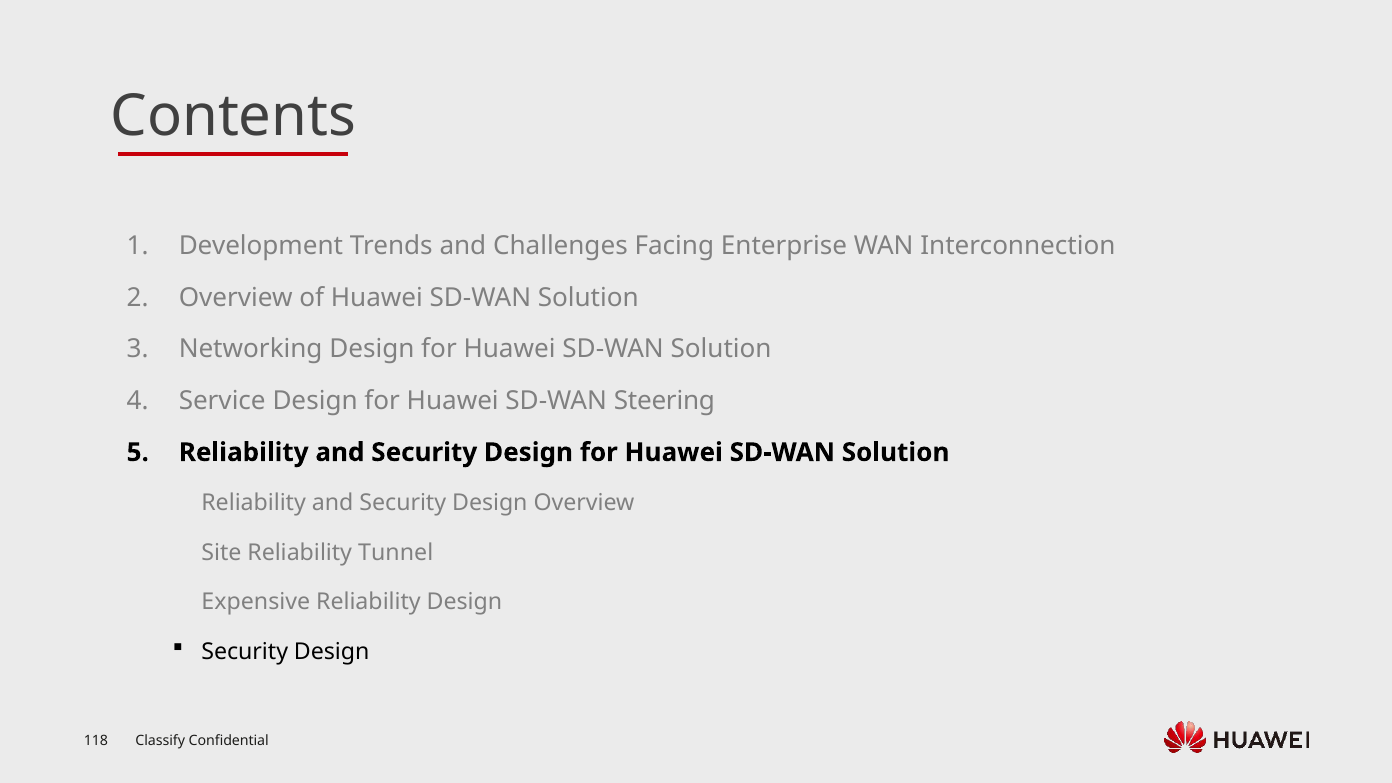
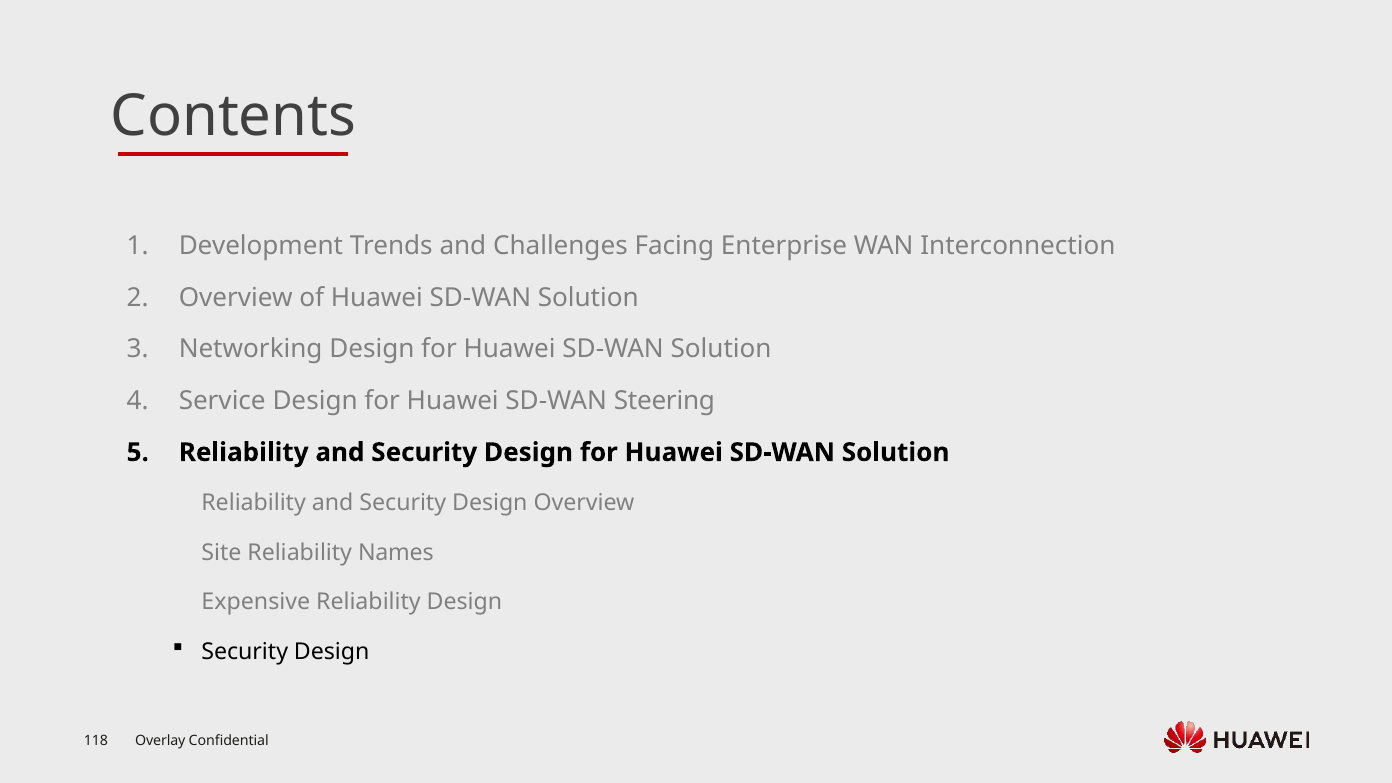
Tunnel: Tunnel -> Names (396, 553)
Classify: Classify -> Overlay (160, 740)
